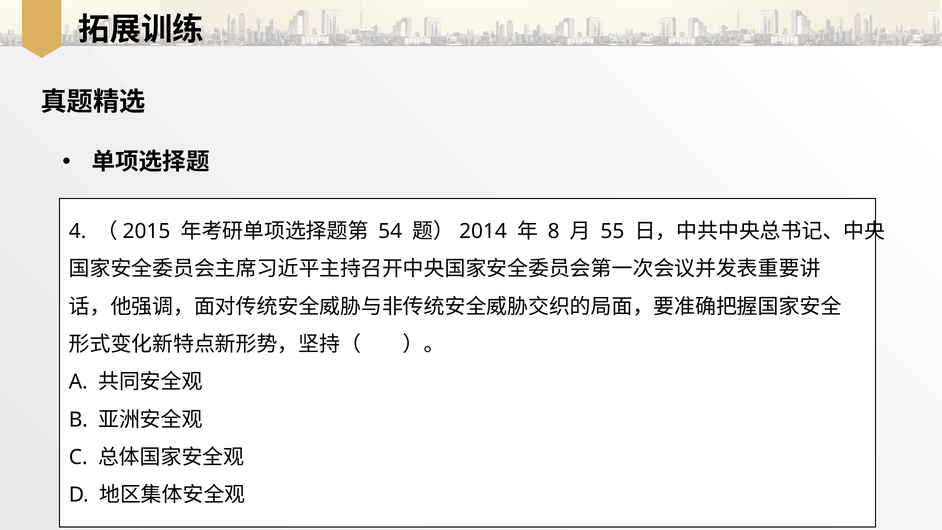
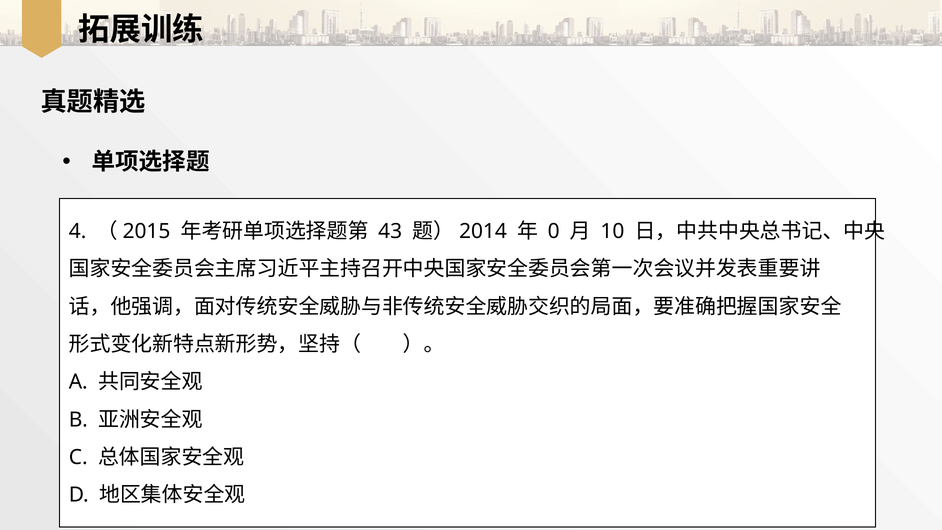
54: 54 -> 43 (390, 231)
8: 8 -> 0 (554, 231)
55: 55 -> 10 (612, 231)
